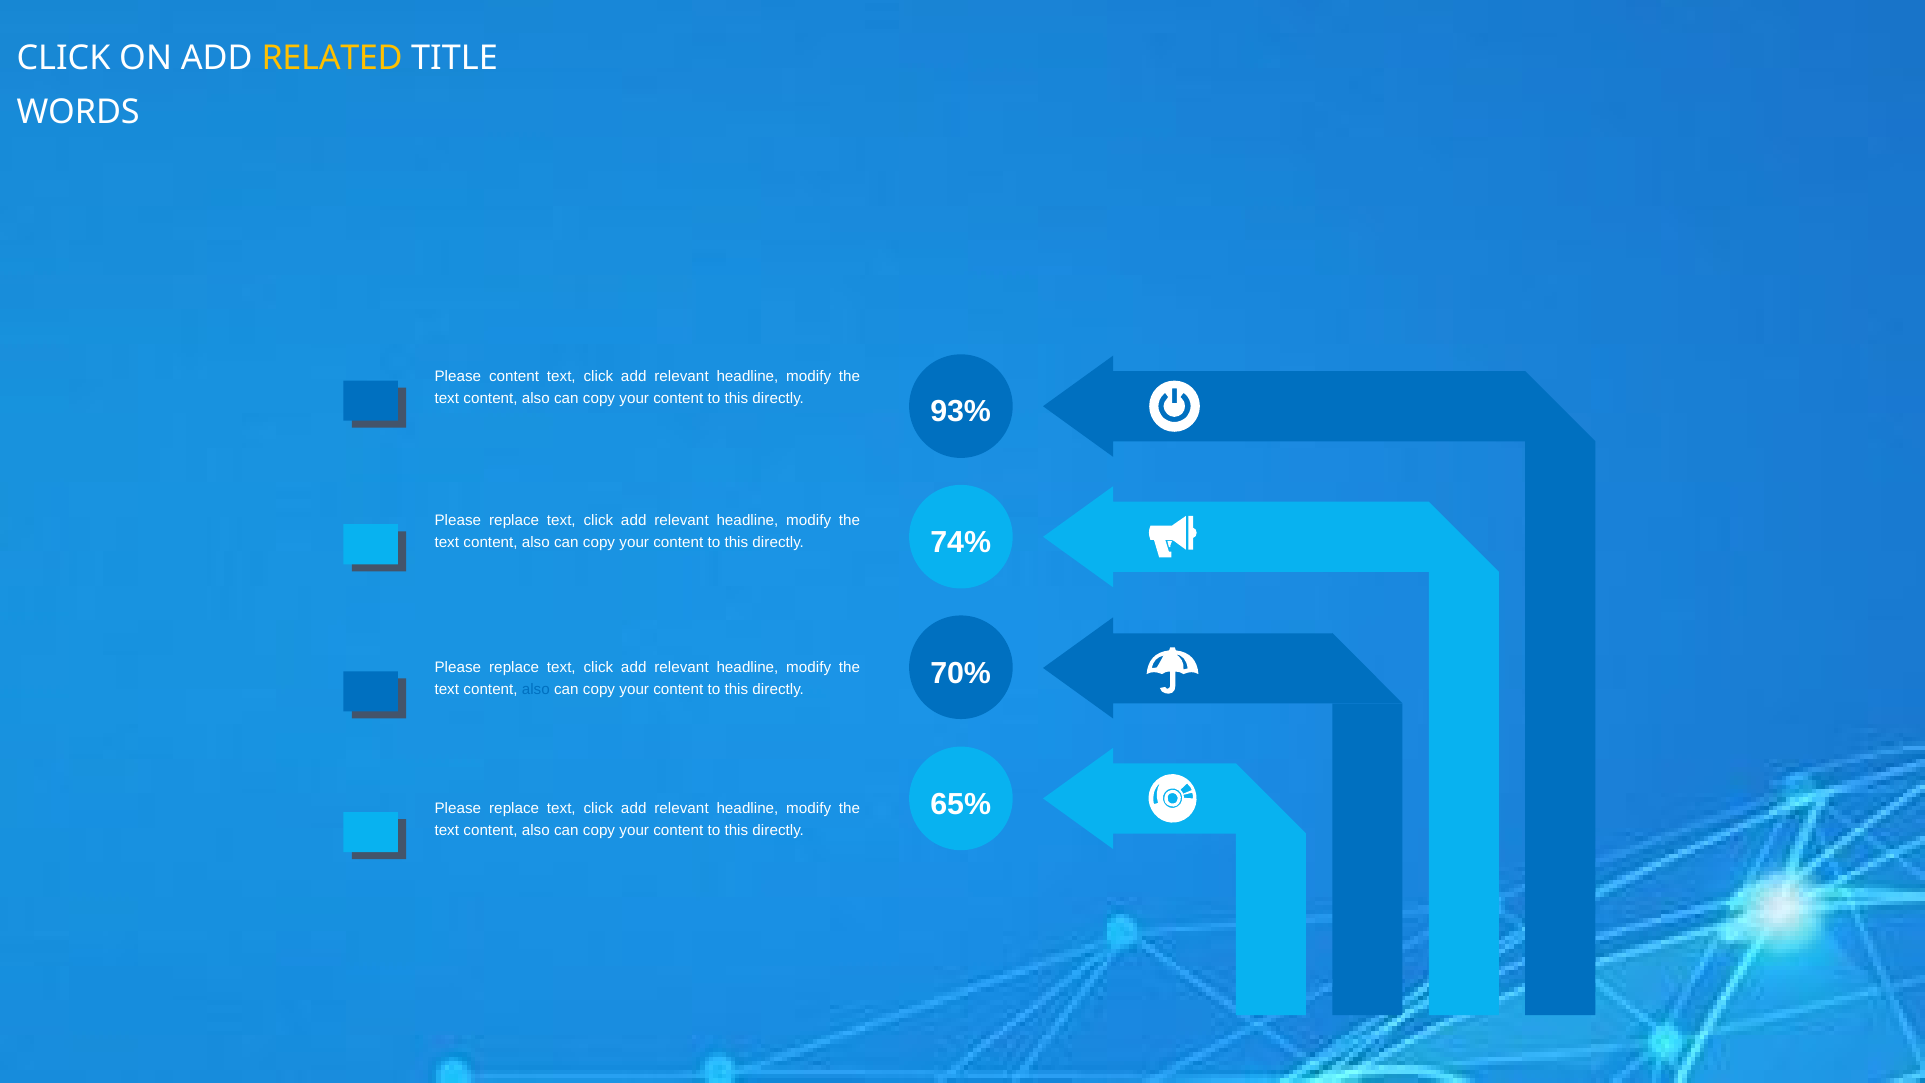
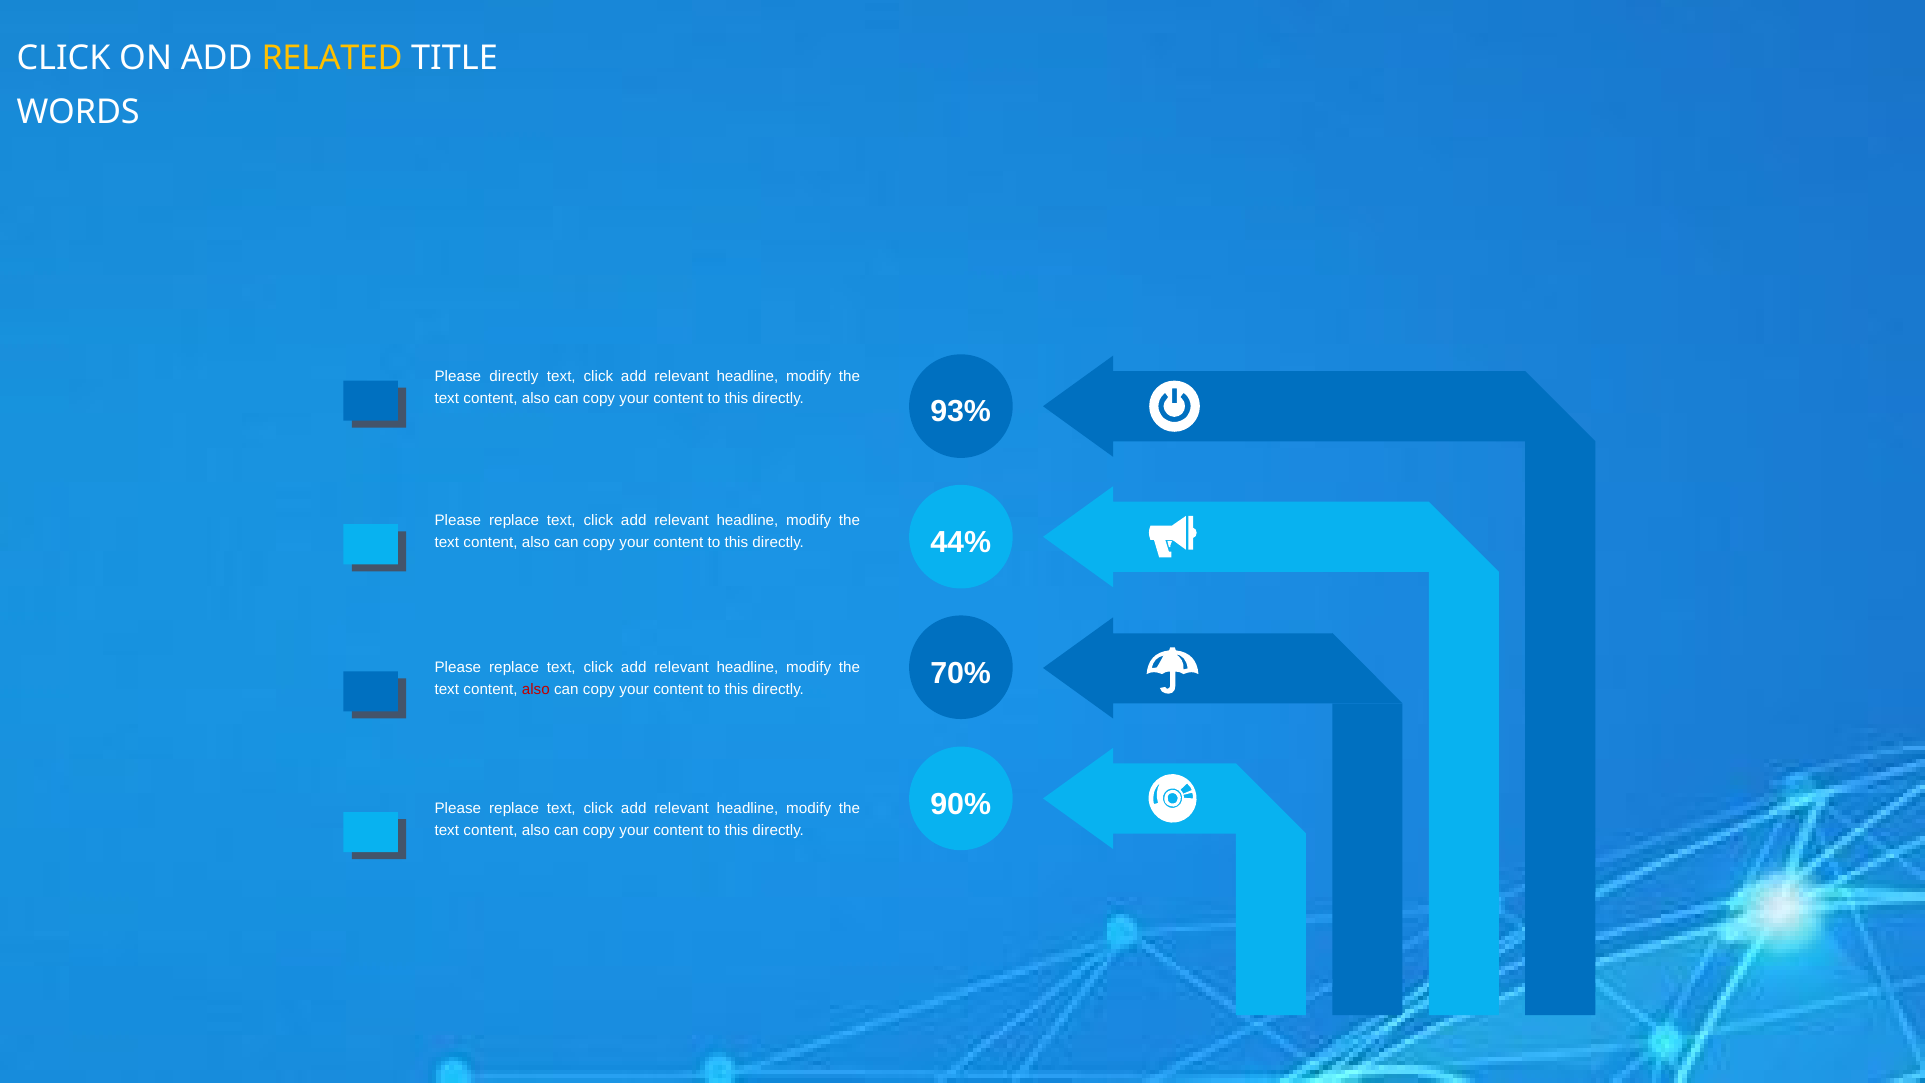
Please content: content -> directly (514, 377)
74%: 74% -> 44% (961, 542)
also colour: blue -> red (536, 689)
65%: 65% -> 90% (961, 804)
